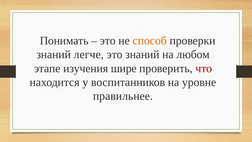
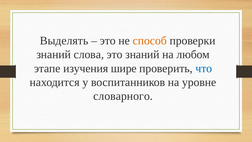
Понимать: Понимать -> Выделять (64, 41)
легче: легче -> слова (89, 54)
что colour: red -> blue (204, 68)
правильнее: правильнее -> словарного (123, 96)
